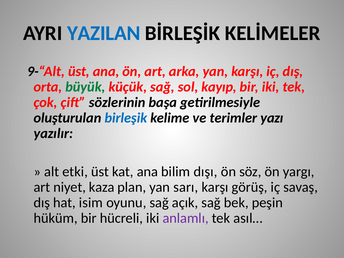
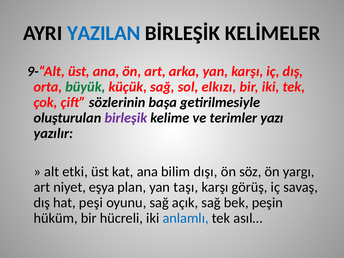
kayıp: kayıp -> elkızı (219, 87)
birleşik colour: blue -> purple (126, 118)
kaza: kaza -> eşya (102, 187)
sarı: sarı -> taşı (186, 187)
isim: isim -> peşi (91, 203)
anlamlı colour: purple -> blue (186, 218)
